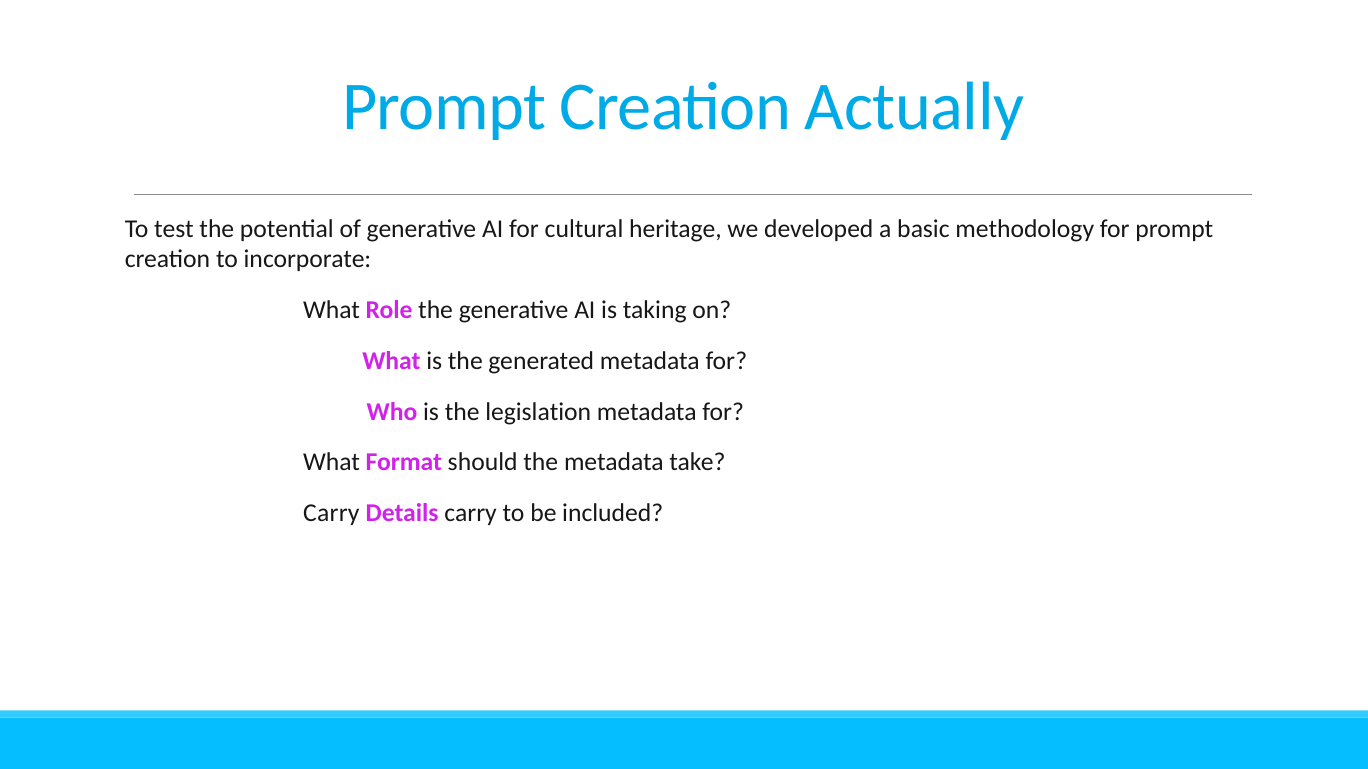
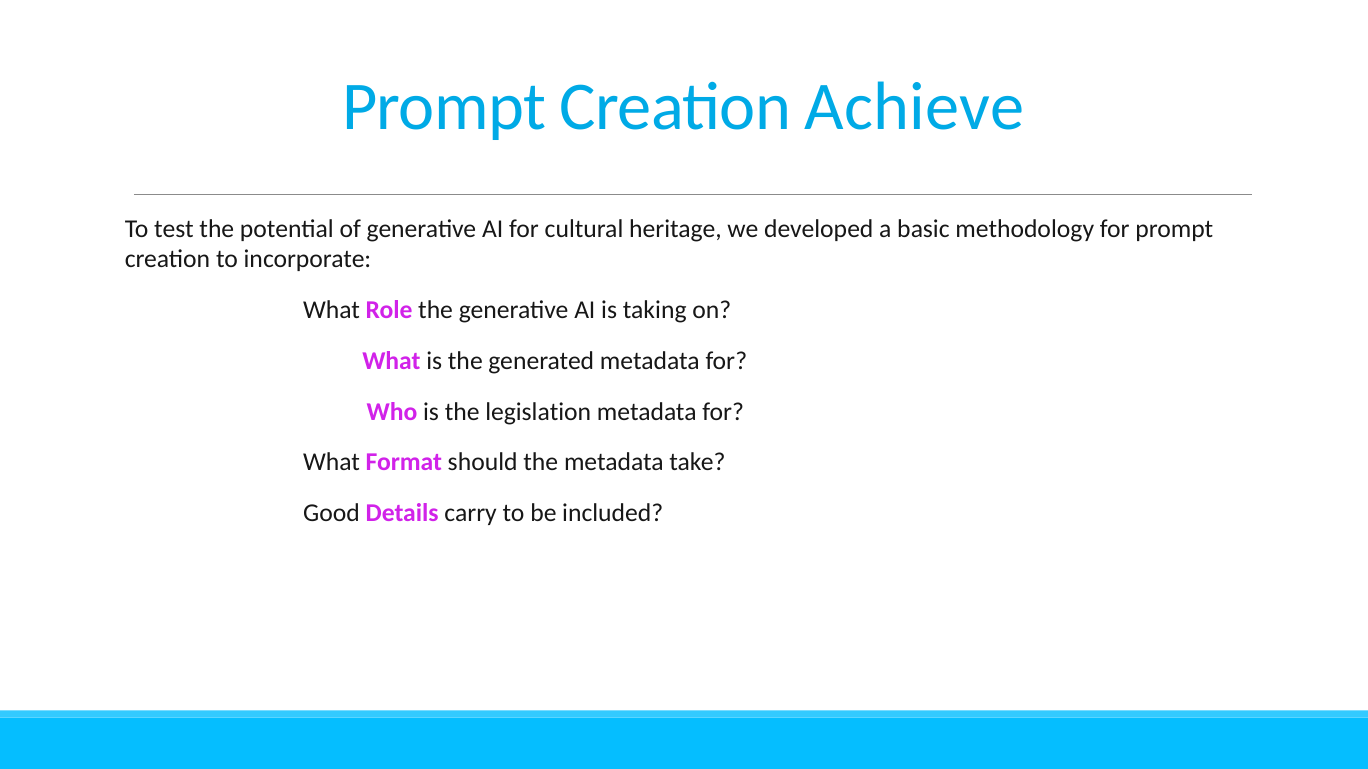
Actually: Actually -> Achieve (914, 107)
Carry: Carry -> Good (331, 513)
